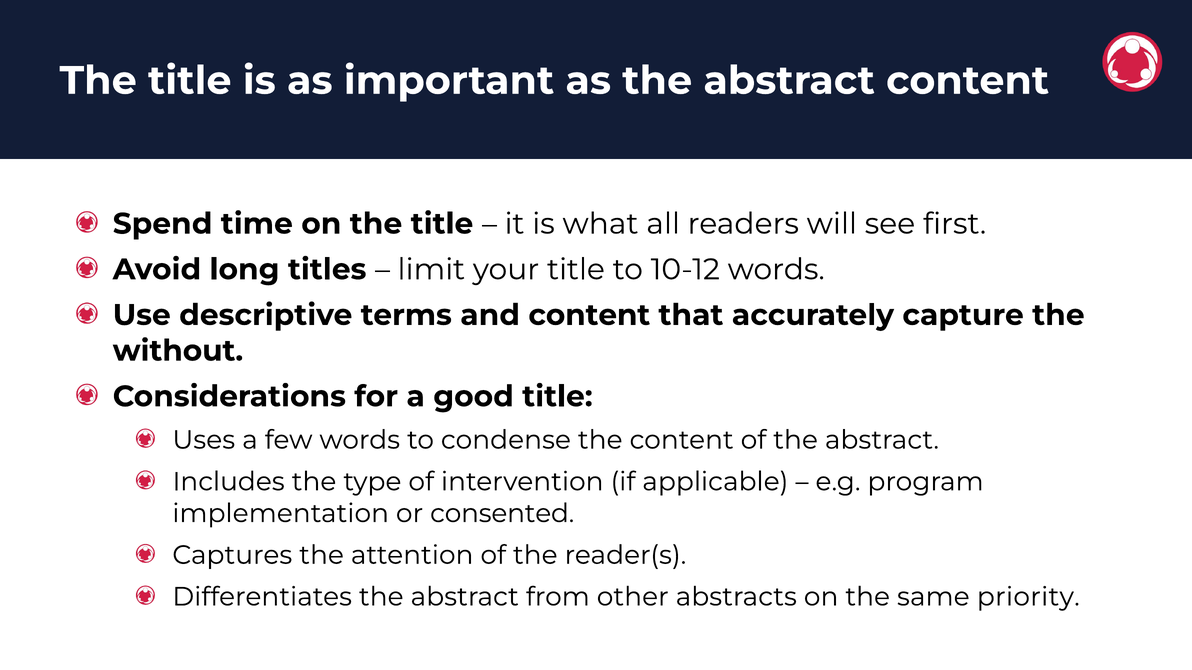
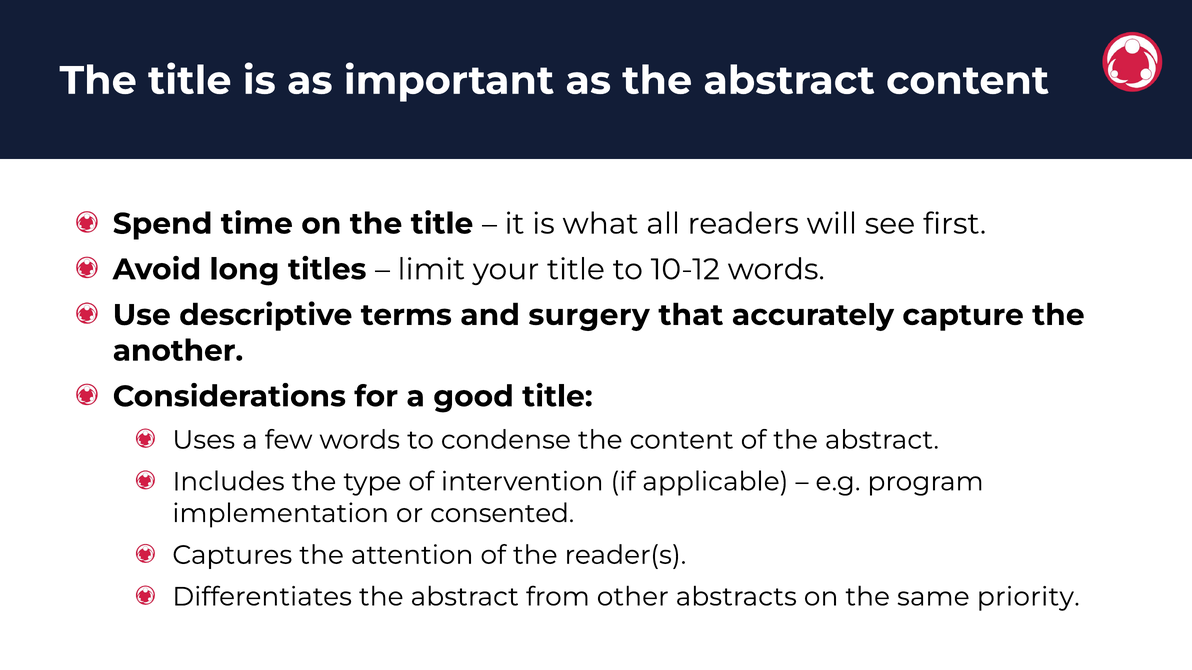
and content: content -> surgery (589, 315)
without: without -> another (178, 351)
